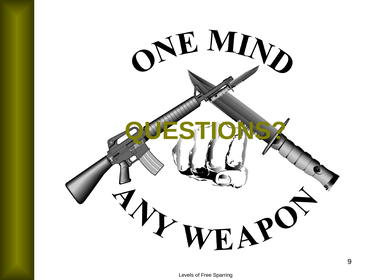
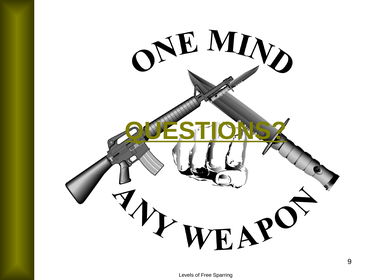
QUESTIONS underline: none -> present (206, 131)
